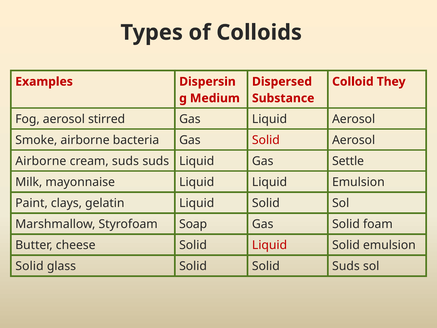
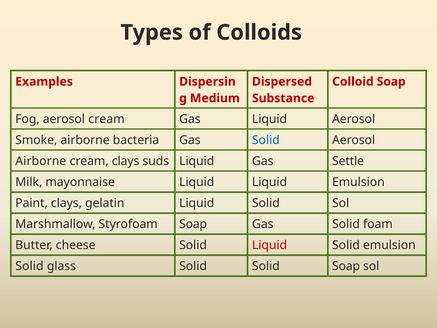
Colloid They: They -> Soap (391, 82)
aerosol stirred: stirred -> cream (106, 119)
Solid colour: red -> blue (266, 140)
cream suds: suds -> clays (126, 161)
Solid Suds: Suds -> Soap (346, 266)
